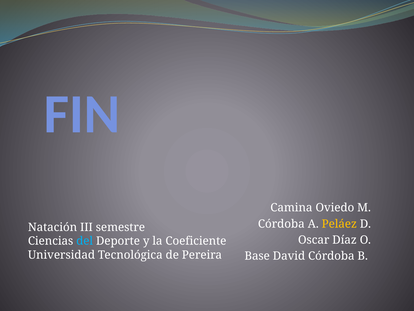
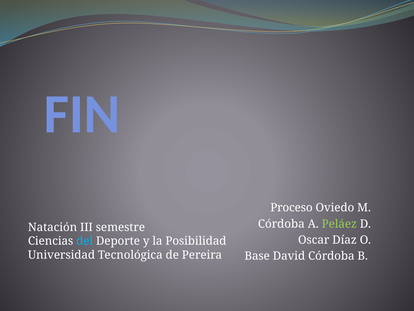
Camina: Camina -> Proceso (291, 207)
Peláez colour: yellow -> light green (339, 224)
Coeficiente: Coeficiente -> Posibilidad (196, 241)
